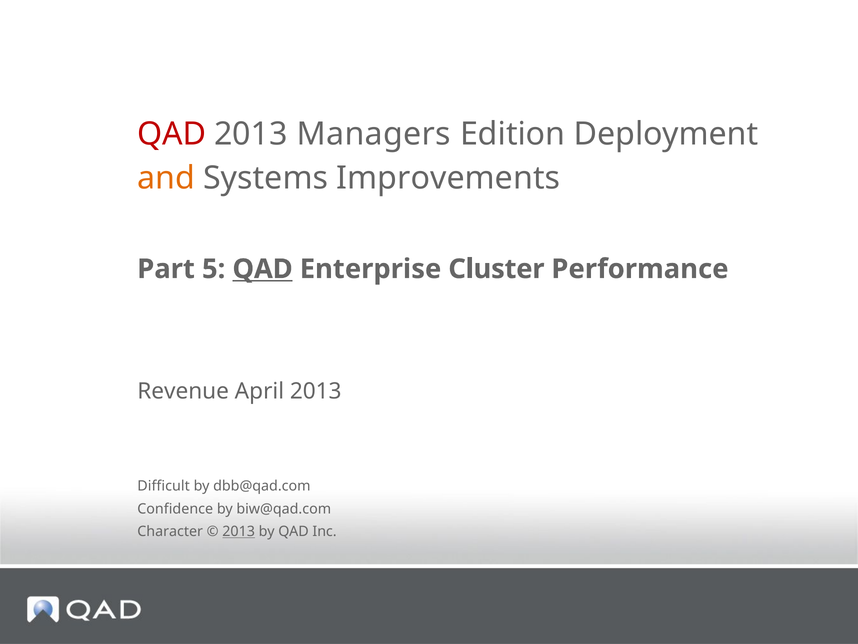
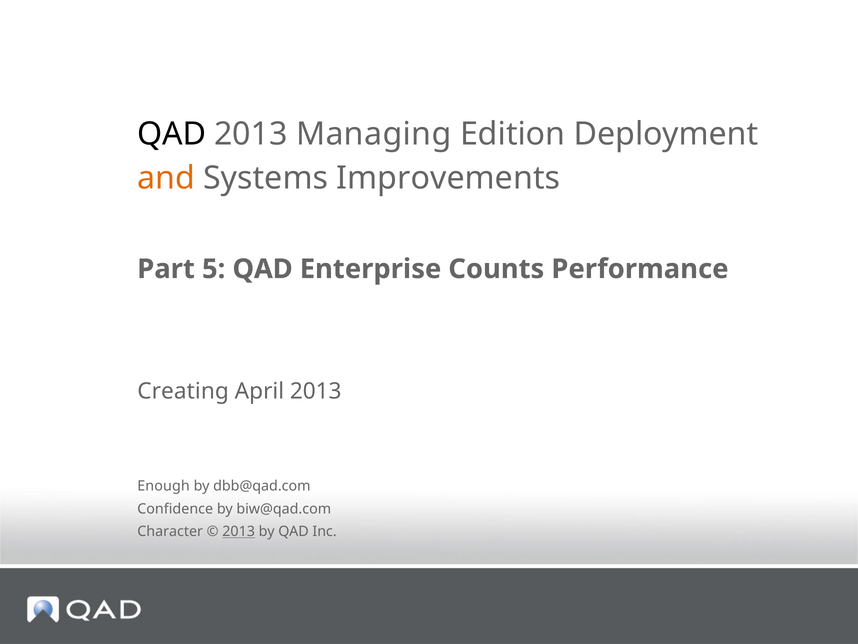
QAD colour: red -> black (172, 134)
Managers: Managers -> Managing (374, 134)
QAD underline: present -> none (263, 269)
Cluster: Cluster -> Counts (496, 269)
Revenue: Revenue -> Creating (183, 391)
Difficult: Difficult -> Enough (164, 486)
